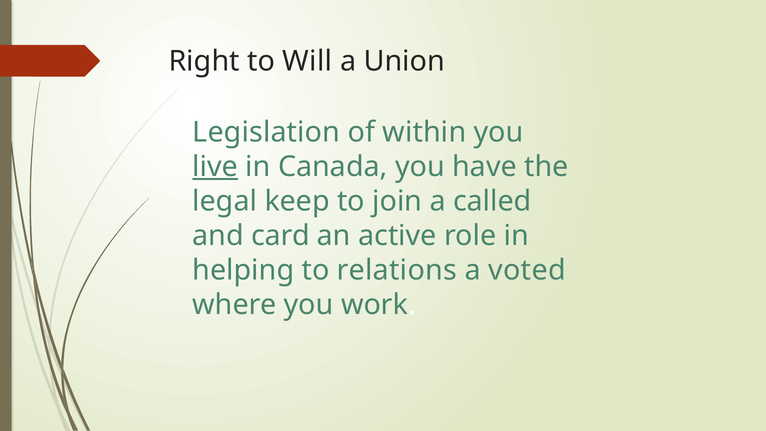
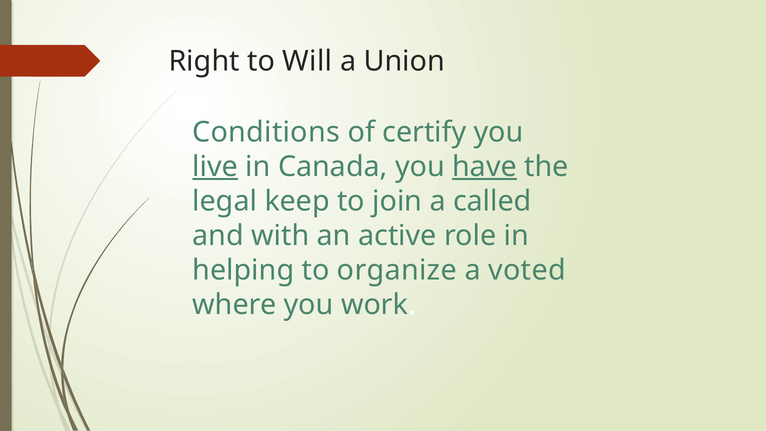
Legislation: Legislation -> Conditions (266, 132)
within: within -> certify (424, 132)
have underline: none -> present (485, 167)
card: card -> with (280, 236)
relations: relations -> organize (397, 270)
